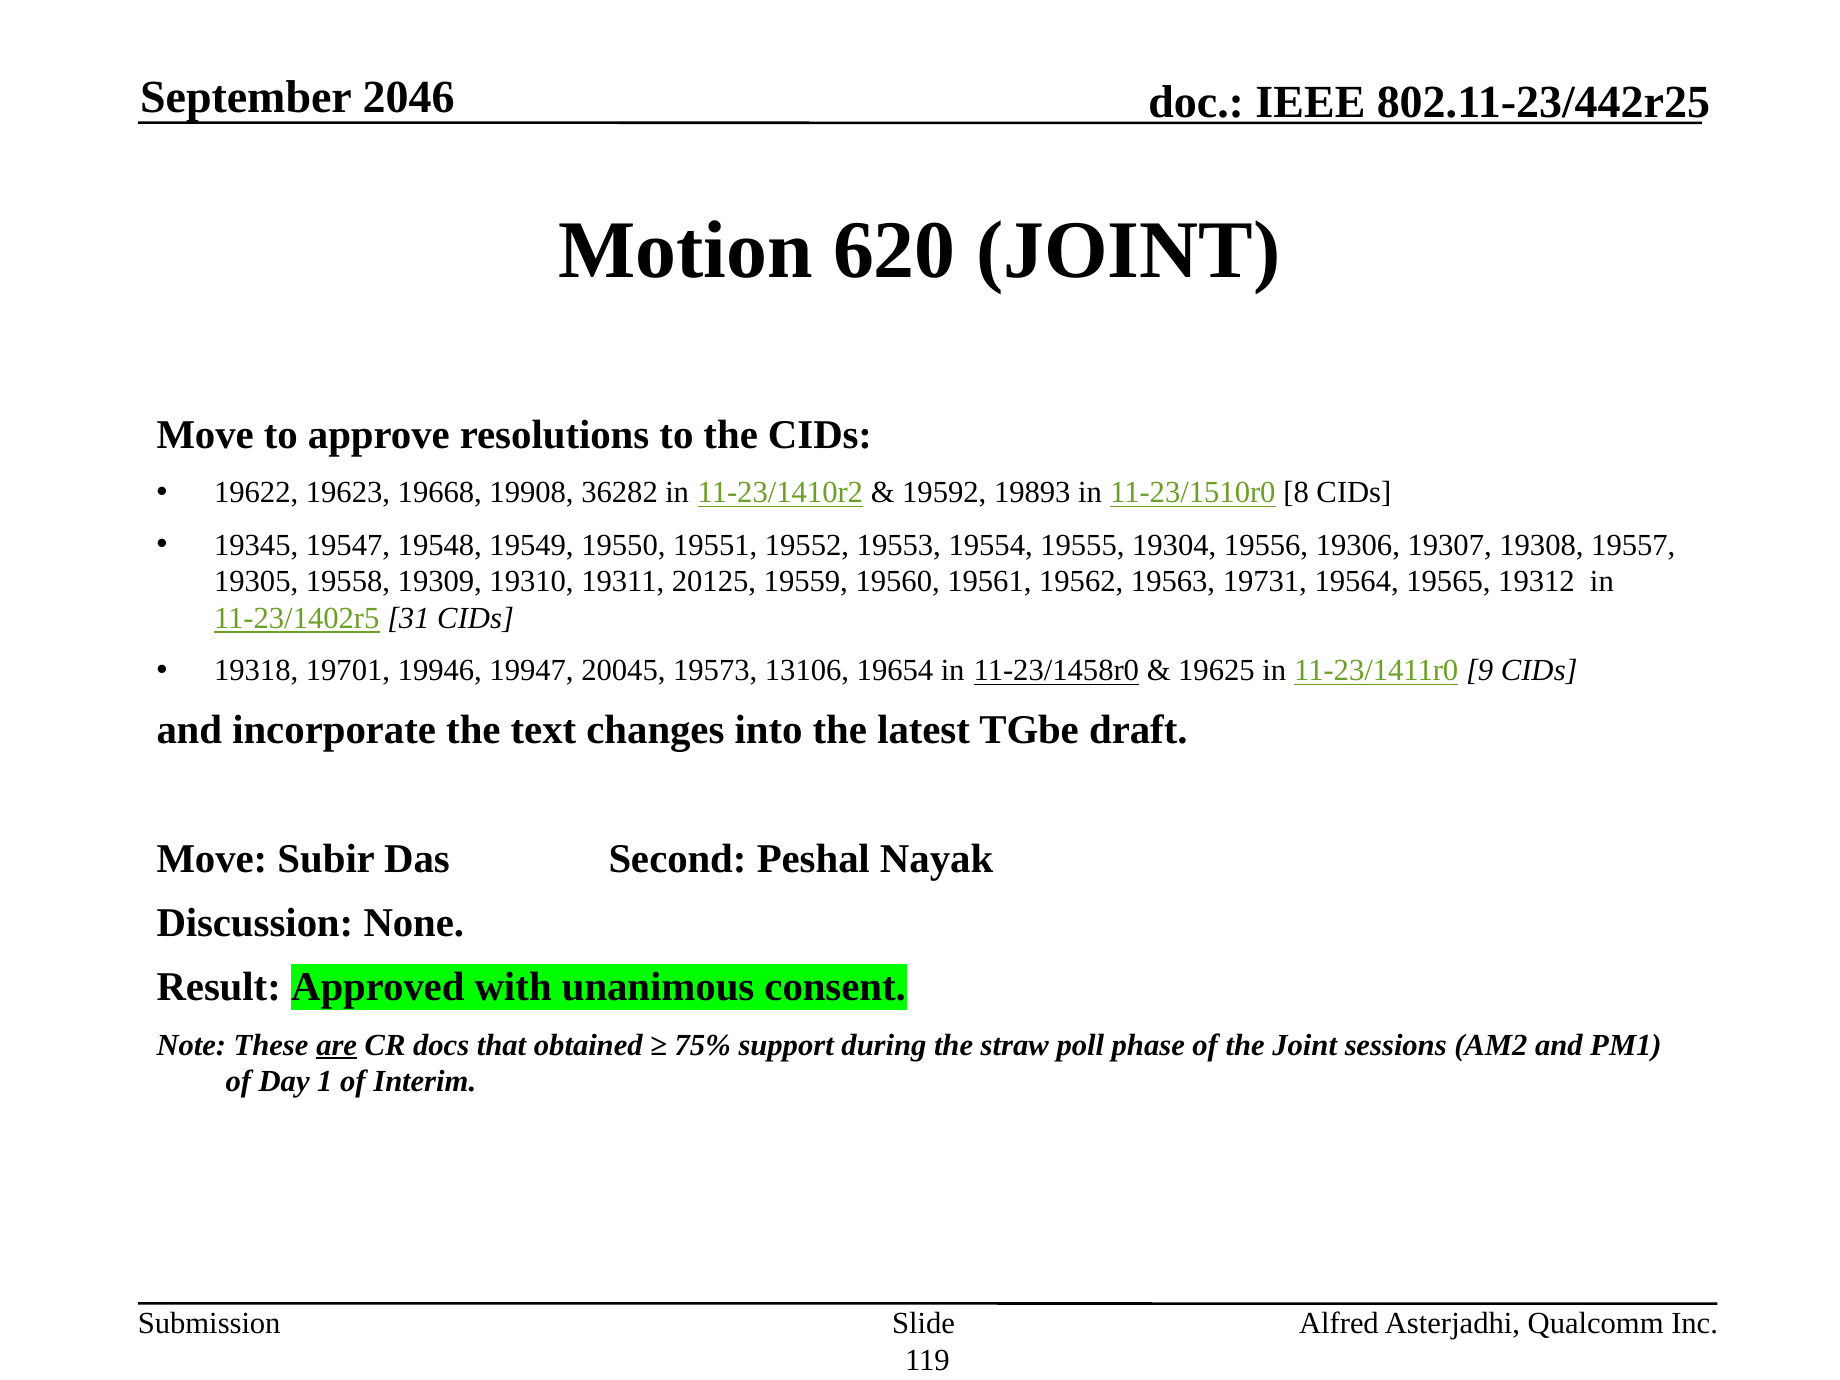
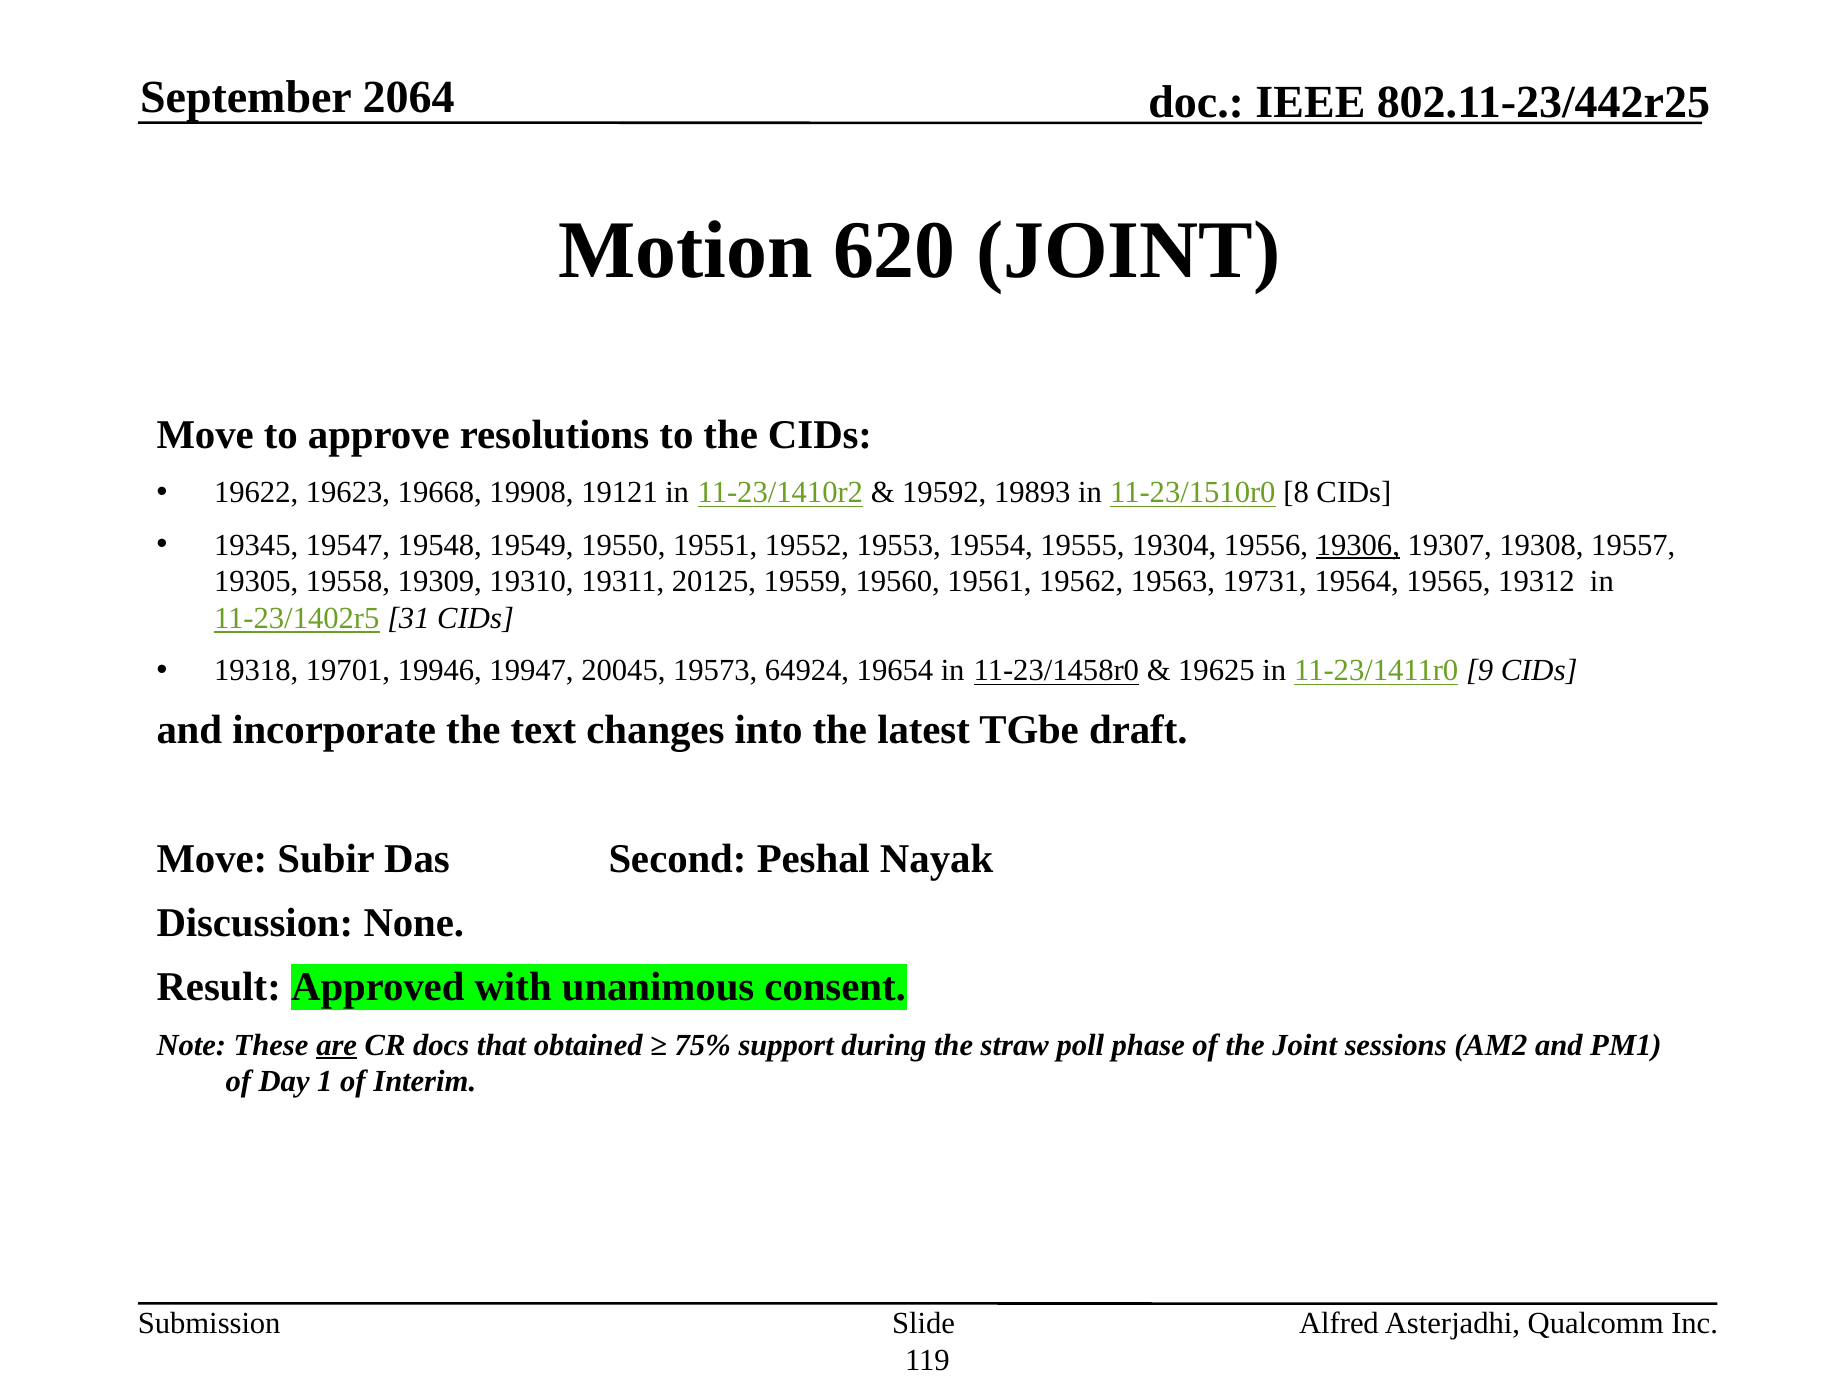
2046: 2046 -> 2064 (409, 98)
36282: 36282 -> 19121 (620, 493)
19306 underline: none -> present (1358, 545)
13106: 13106 -> 64924 (807, 671)
